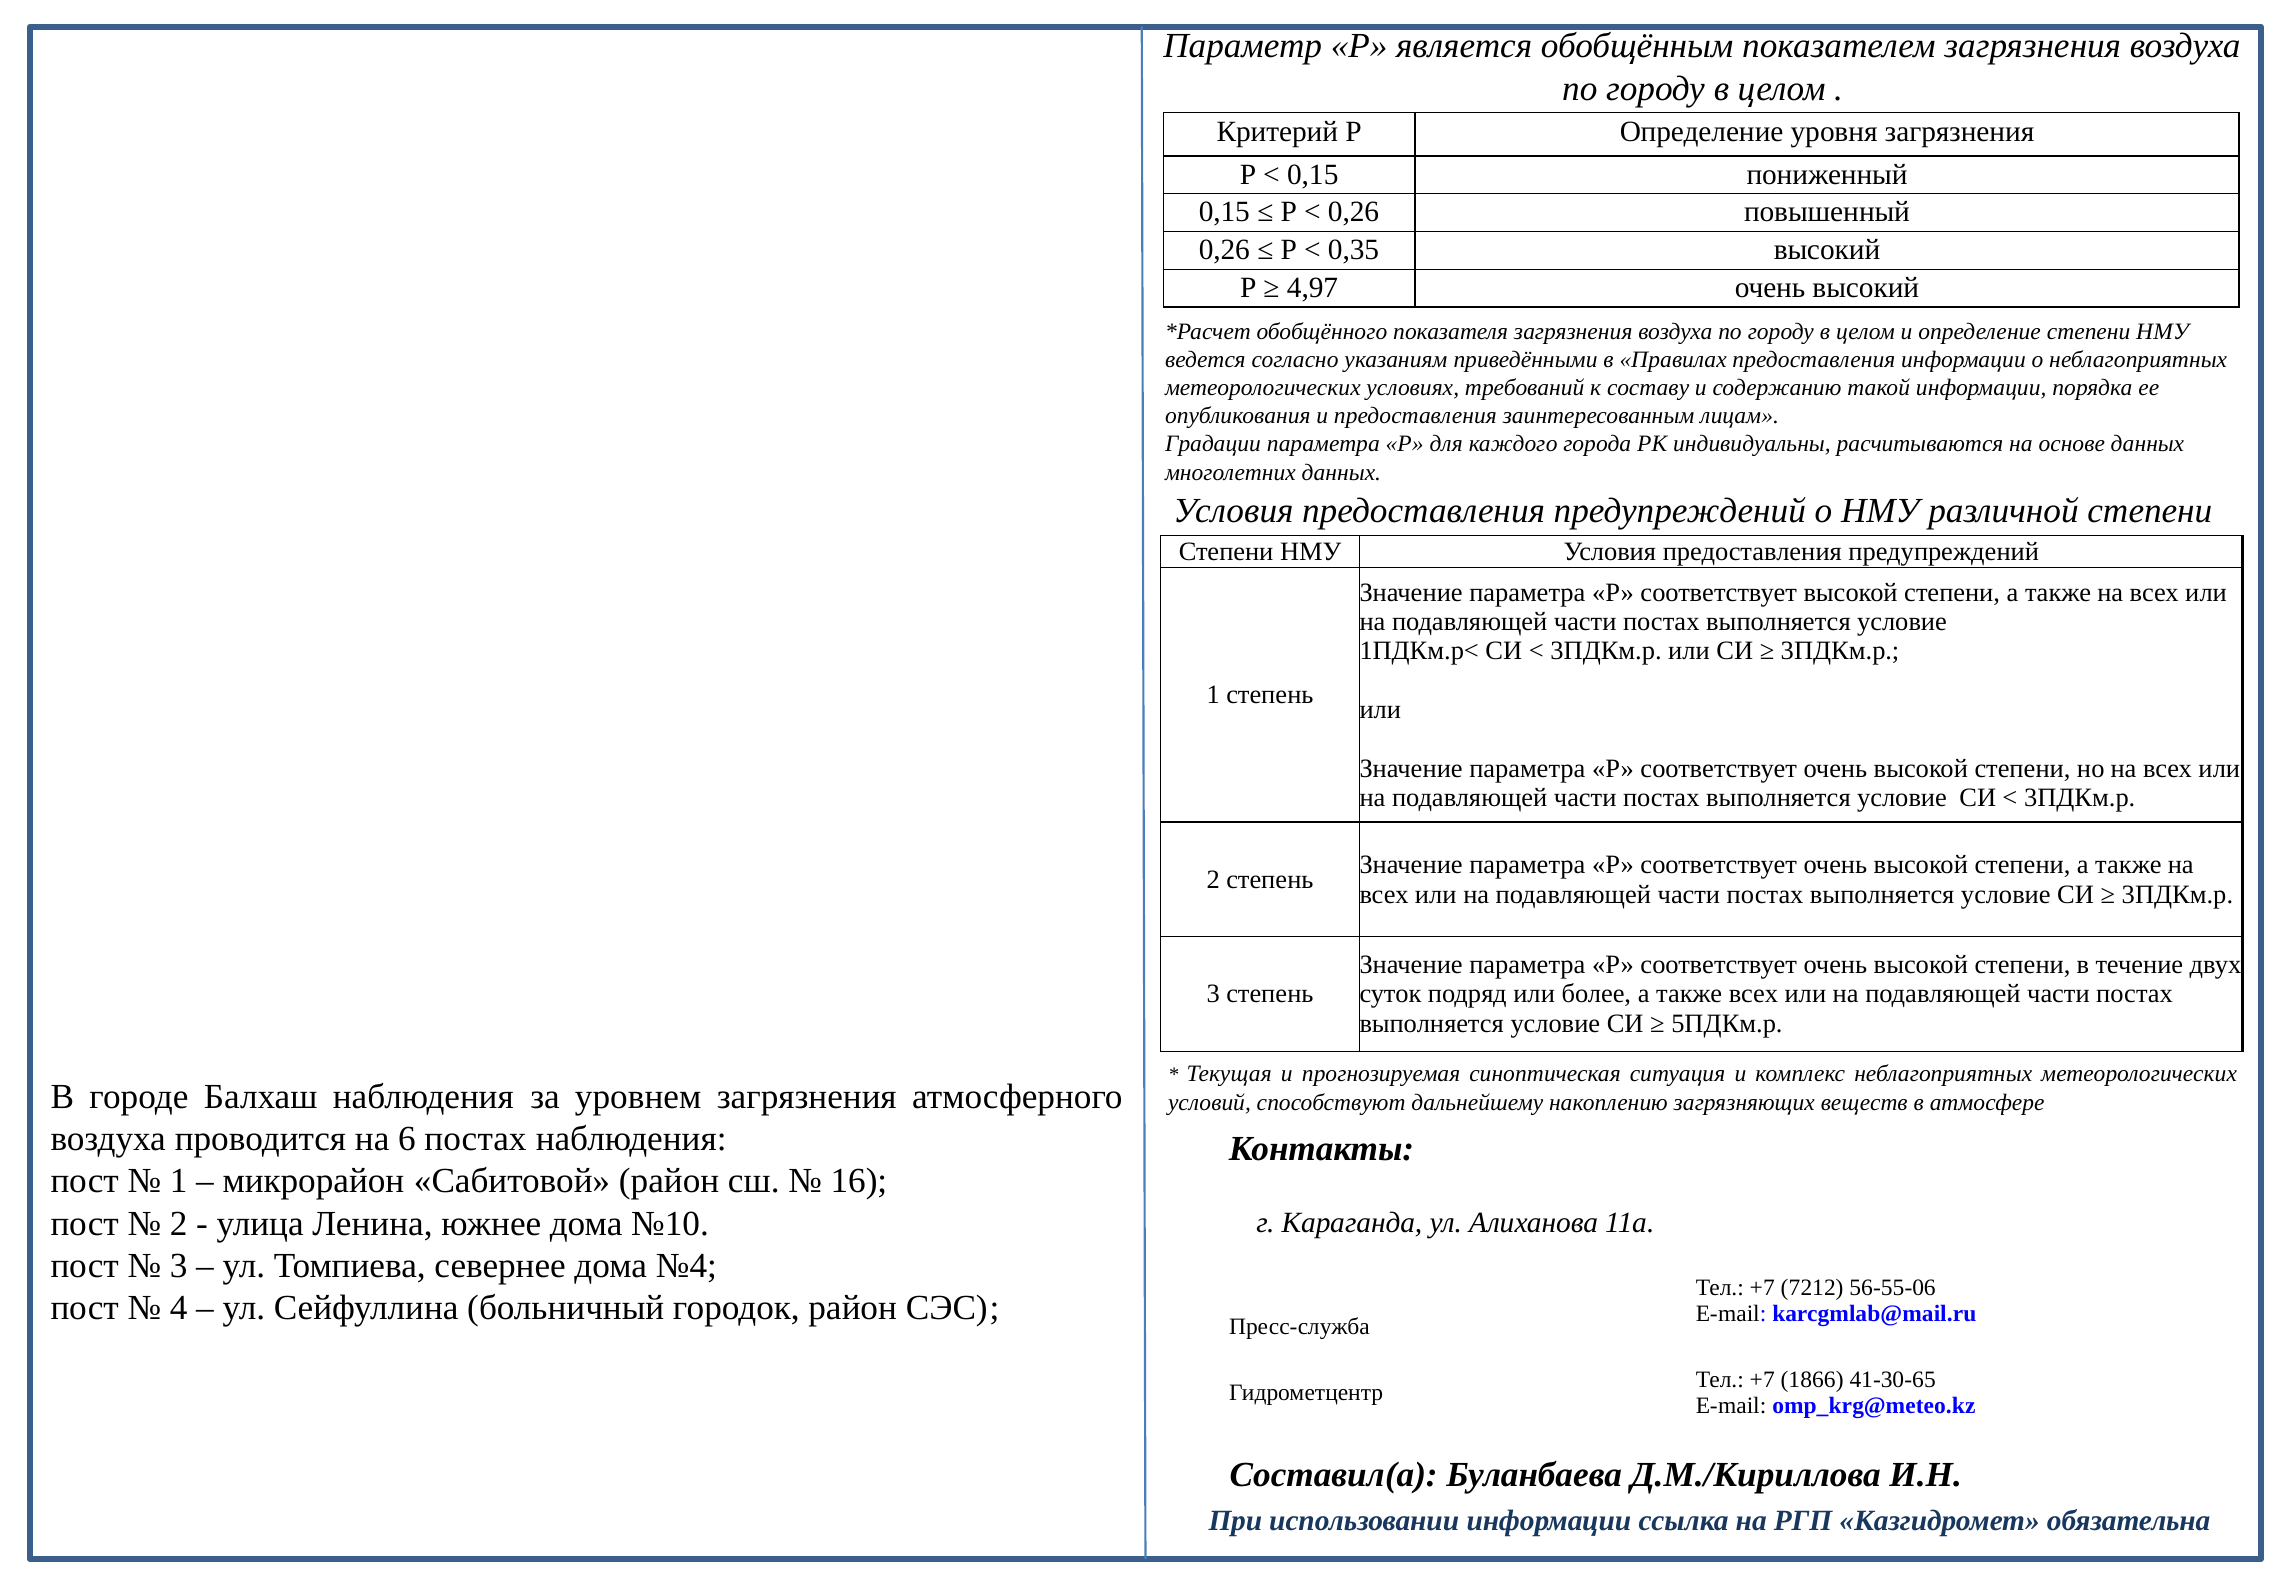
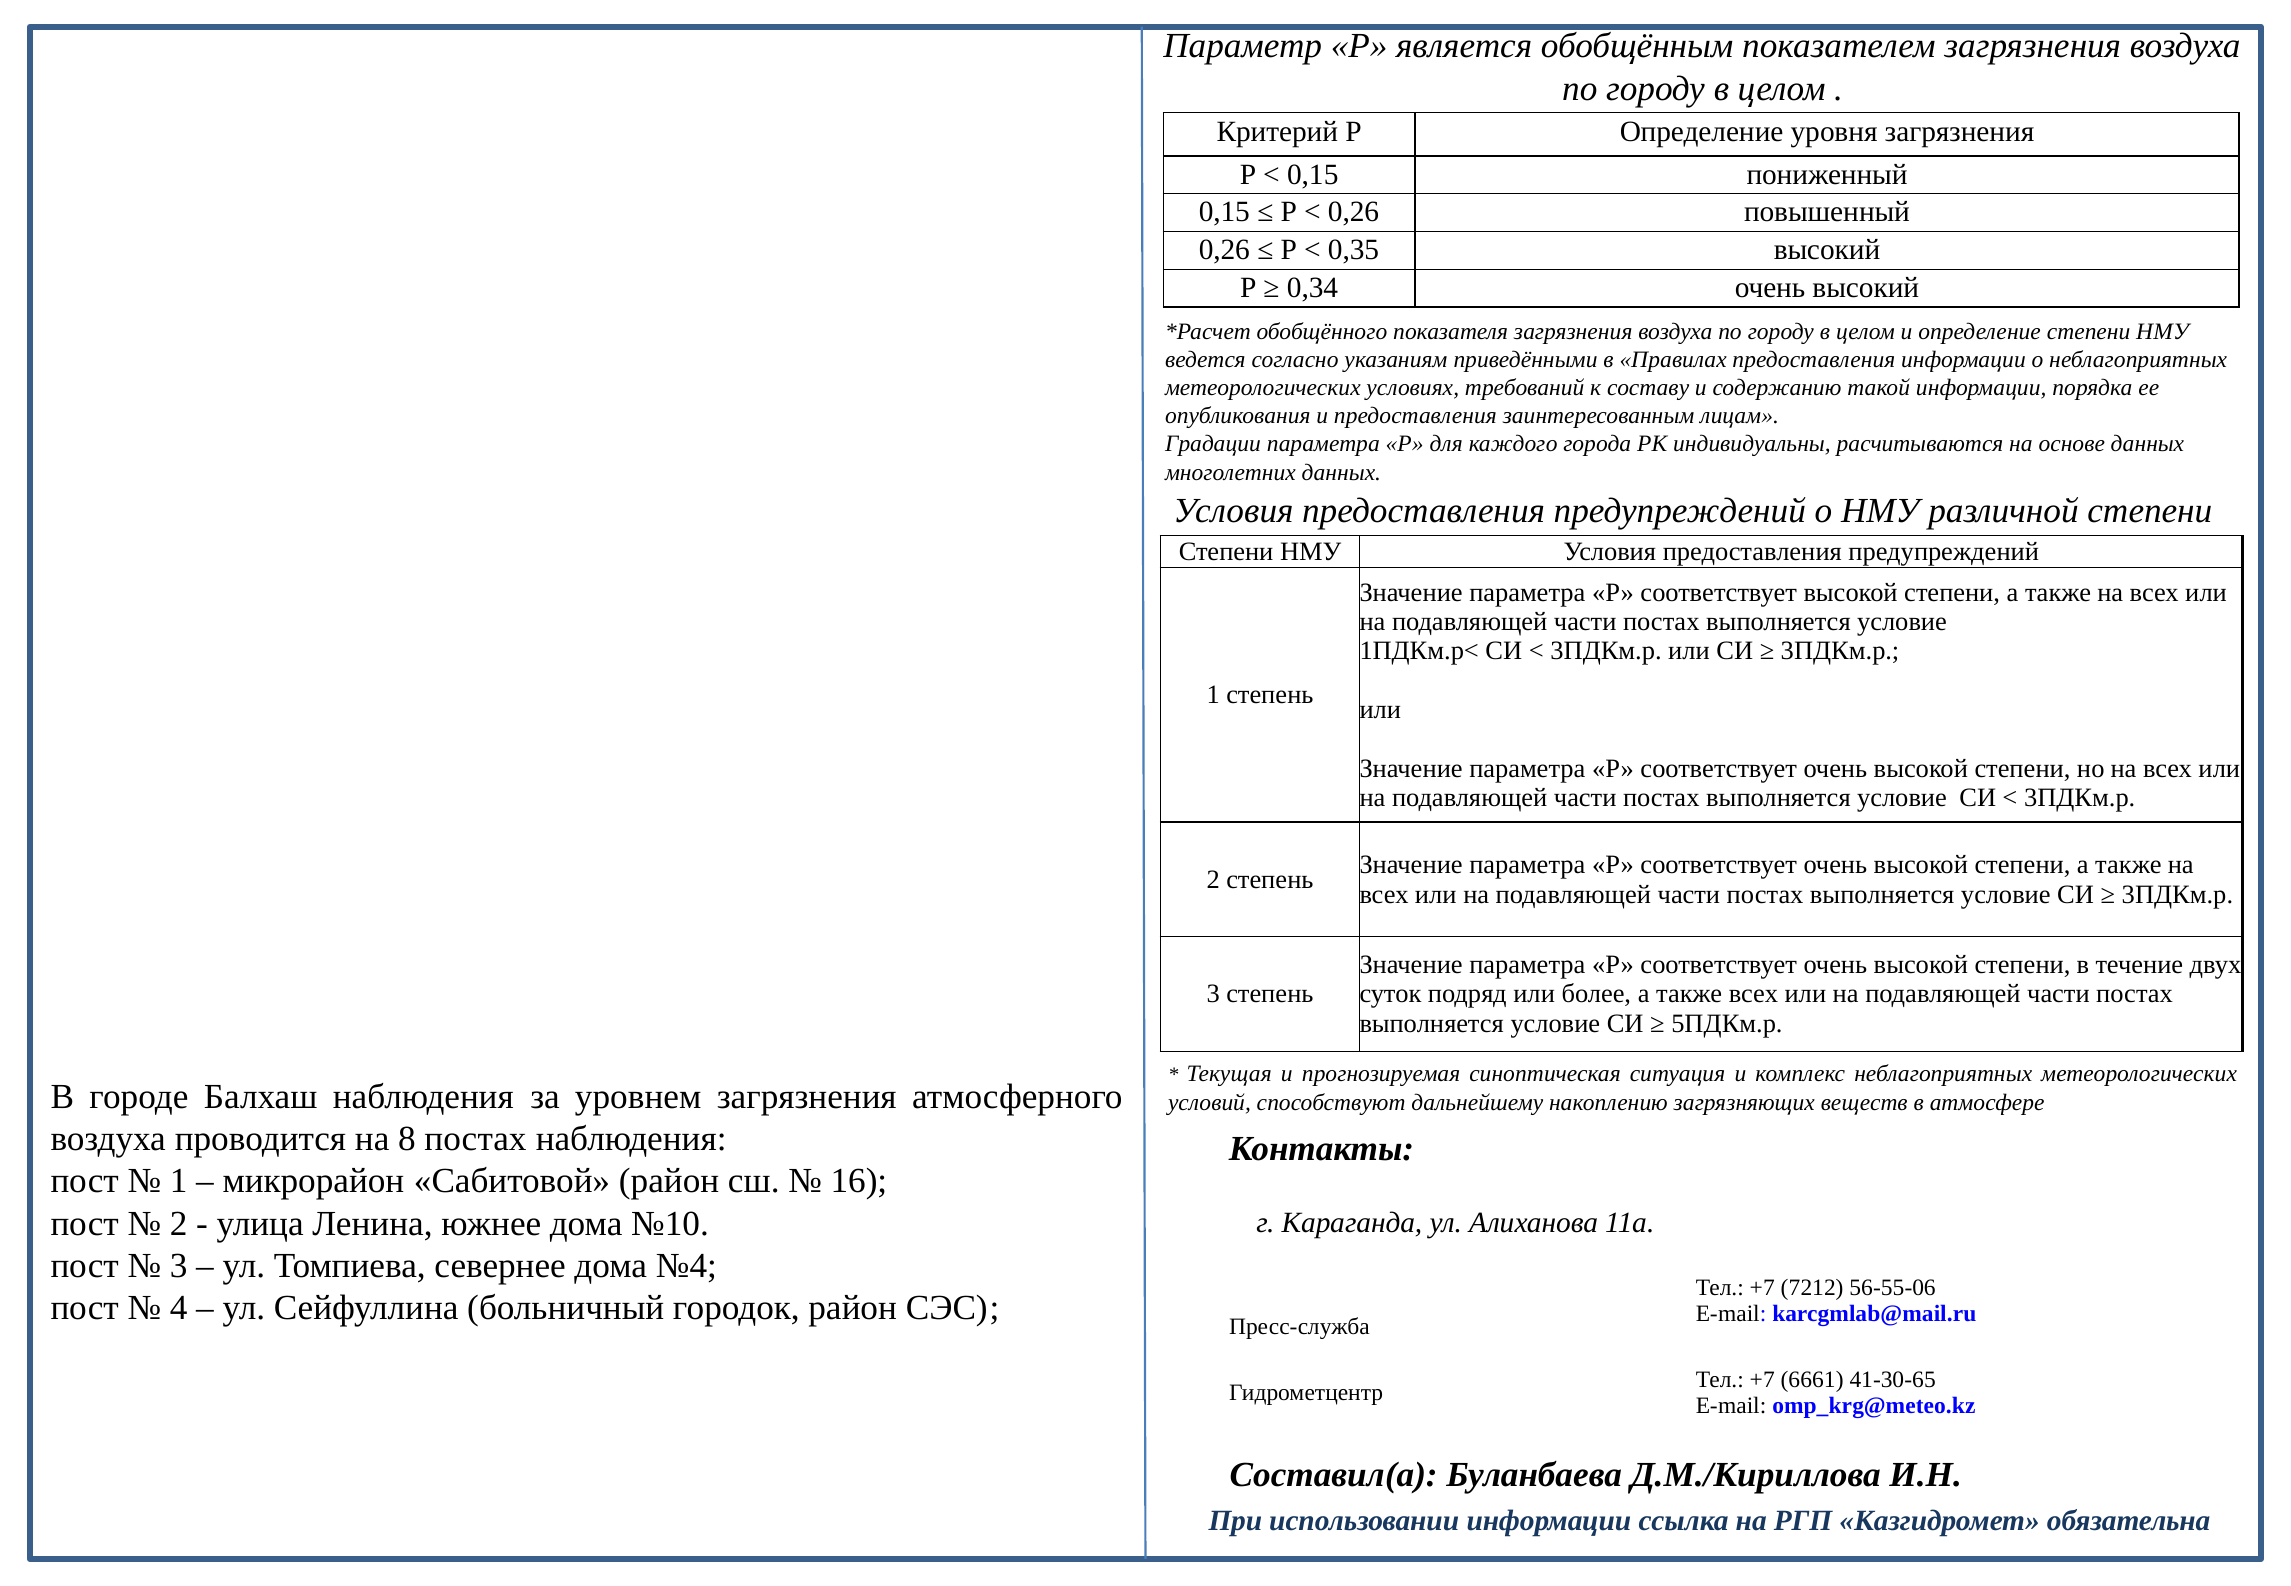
4,97: 4,97 -> 0,34 (1313, 288)
6: 6 -> 8 (407, 1139)
1866: 1866 -> 6661 (1812, 1379)
